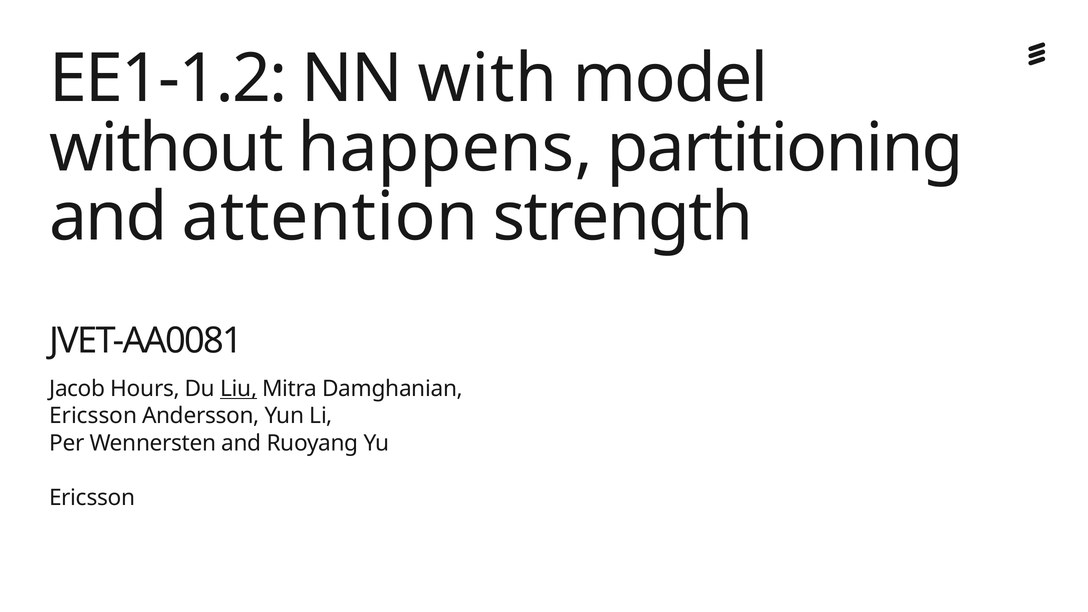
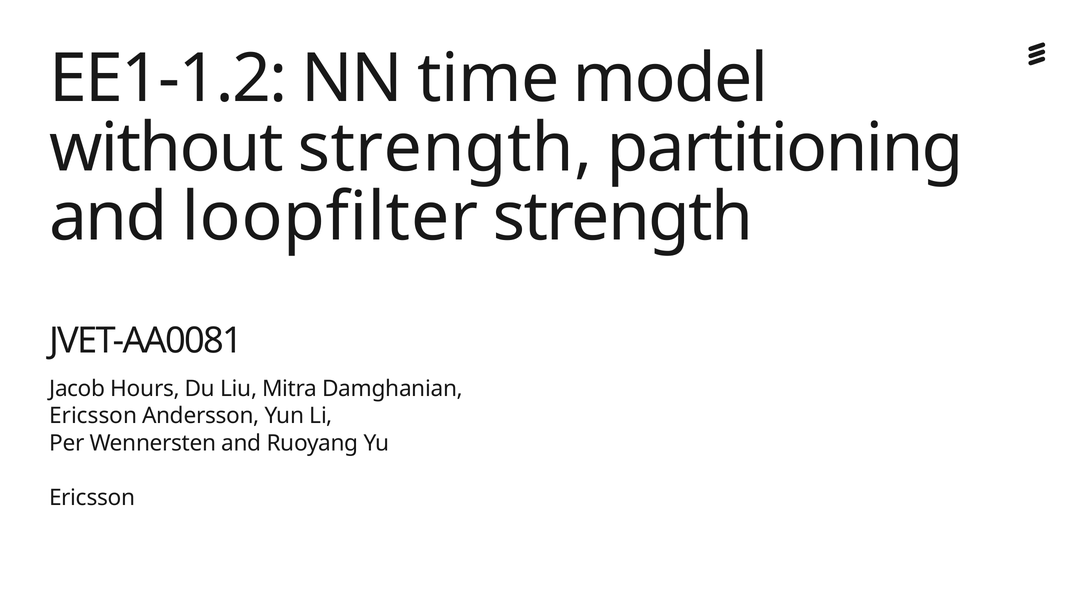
with: with -> time (488, 79)
without happens: happens -> strength (445, 148)
attention: attention -> loopfilter (330, 217)
Liu underline: present -> none (239, 389)
